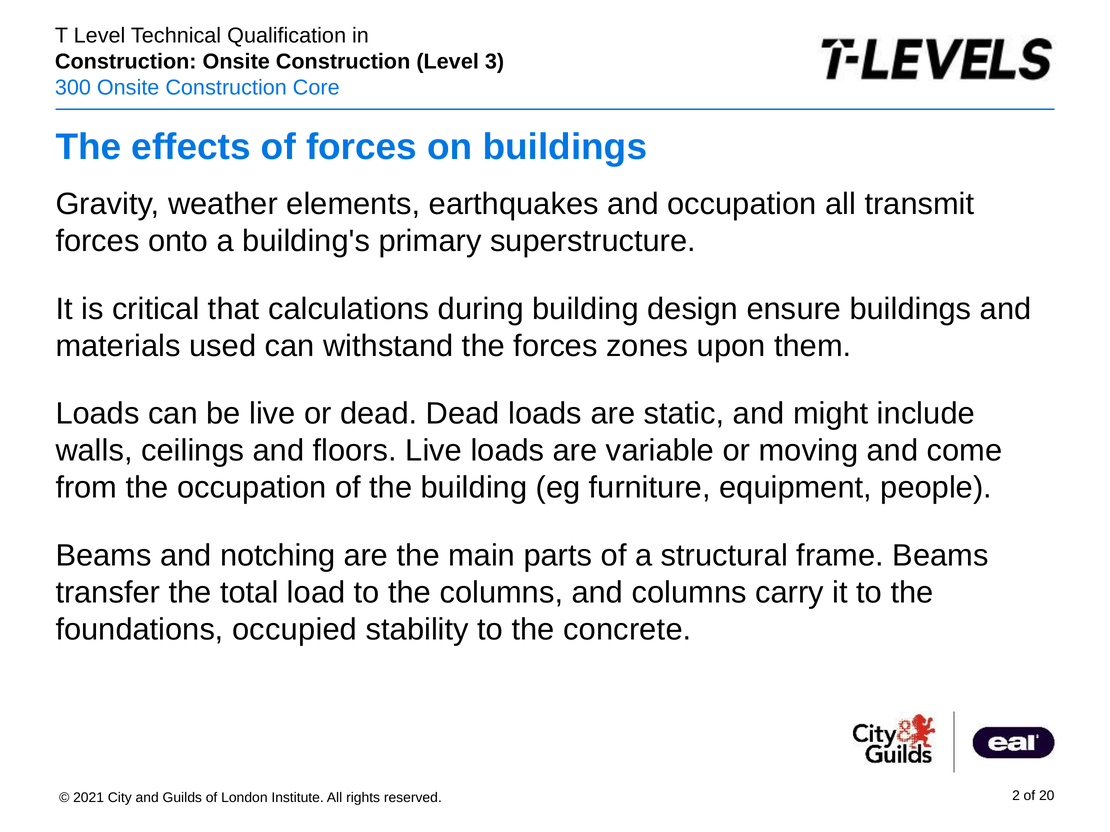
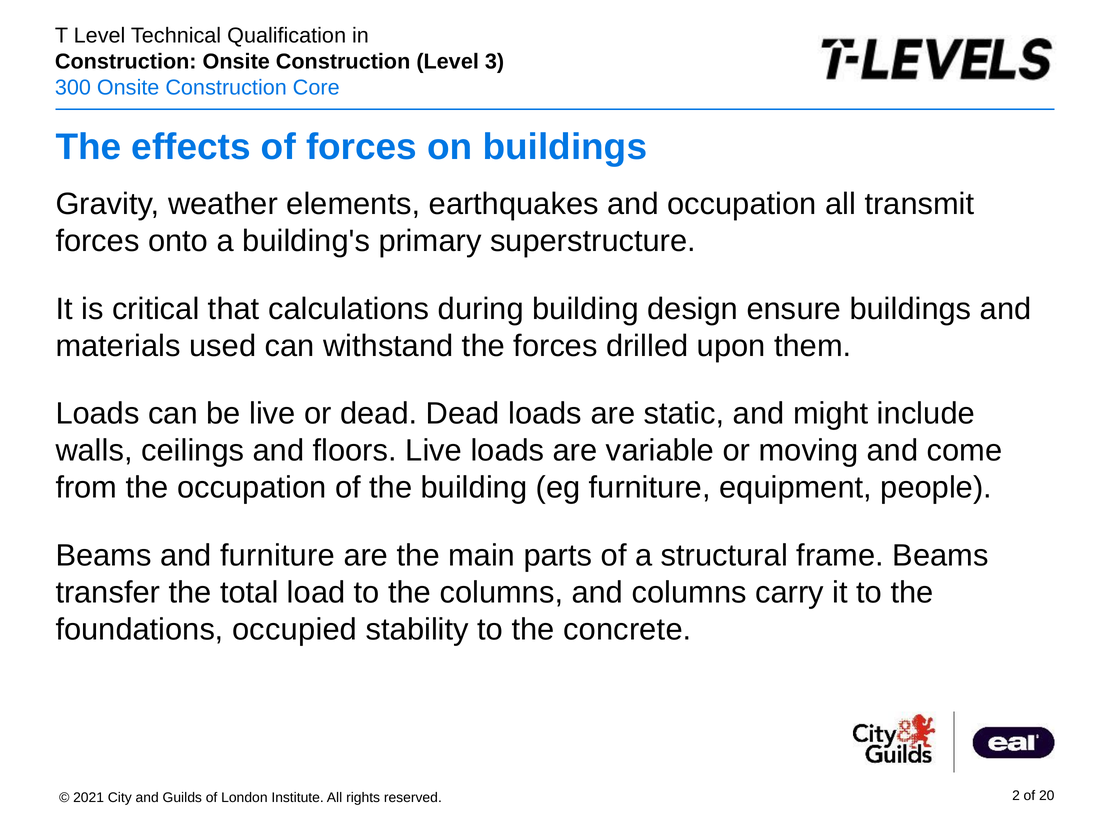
zones: zones -> drilled (647, 346)
and notching: notching -> furniture (277, 556)
